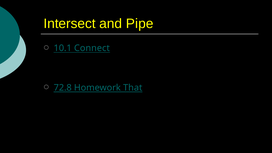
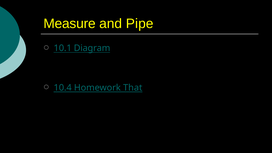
Intersect: Intersect -> Measure (70, 24)
Connect: Connect -> Diagram (92, 48)
72.8: 72.8 -> 10.4 (63, 88)
